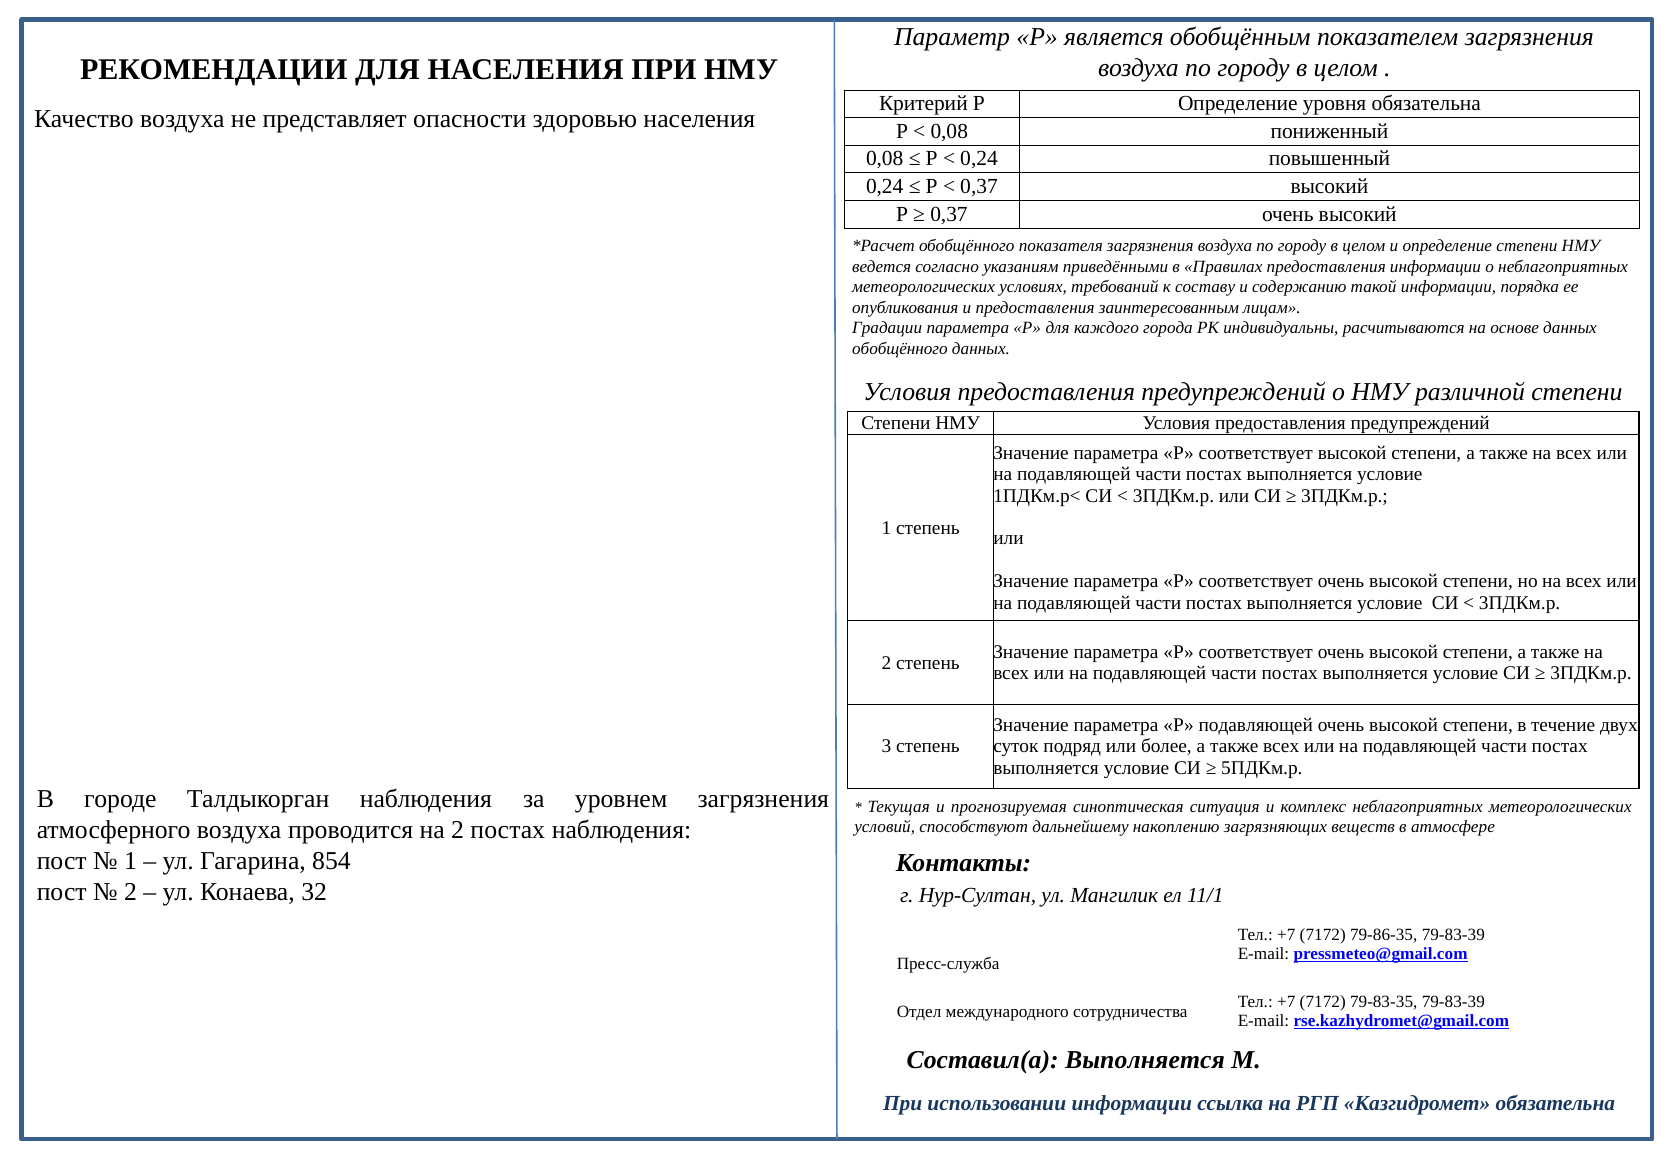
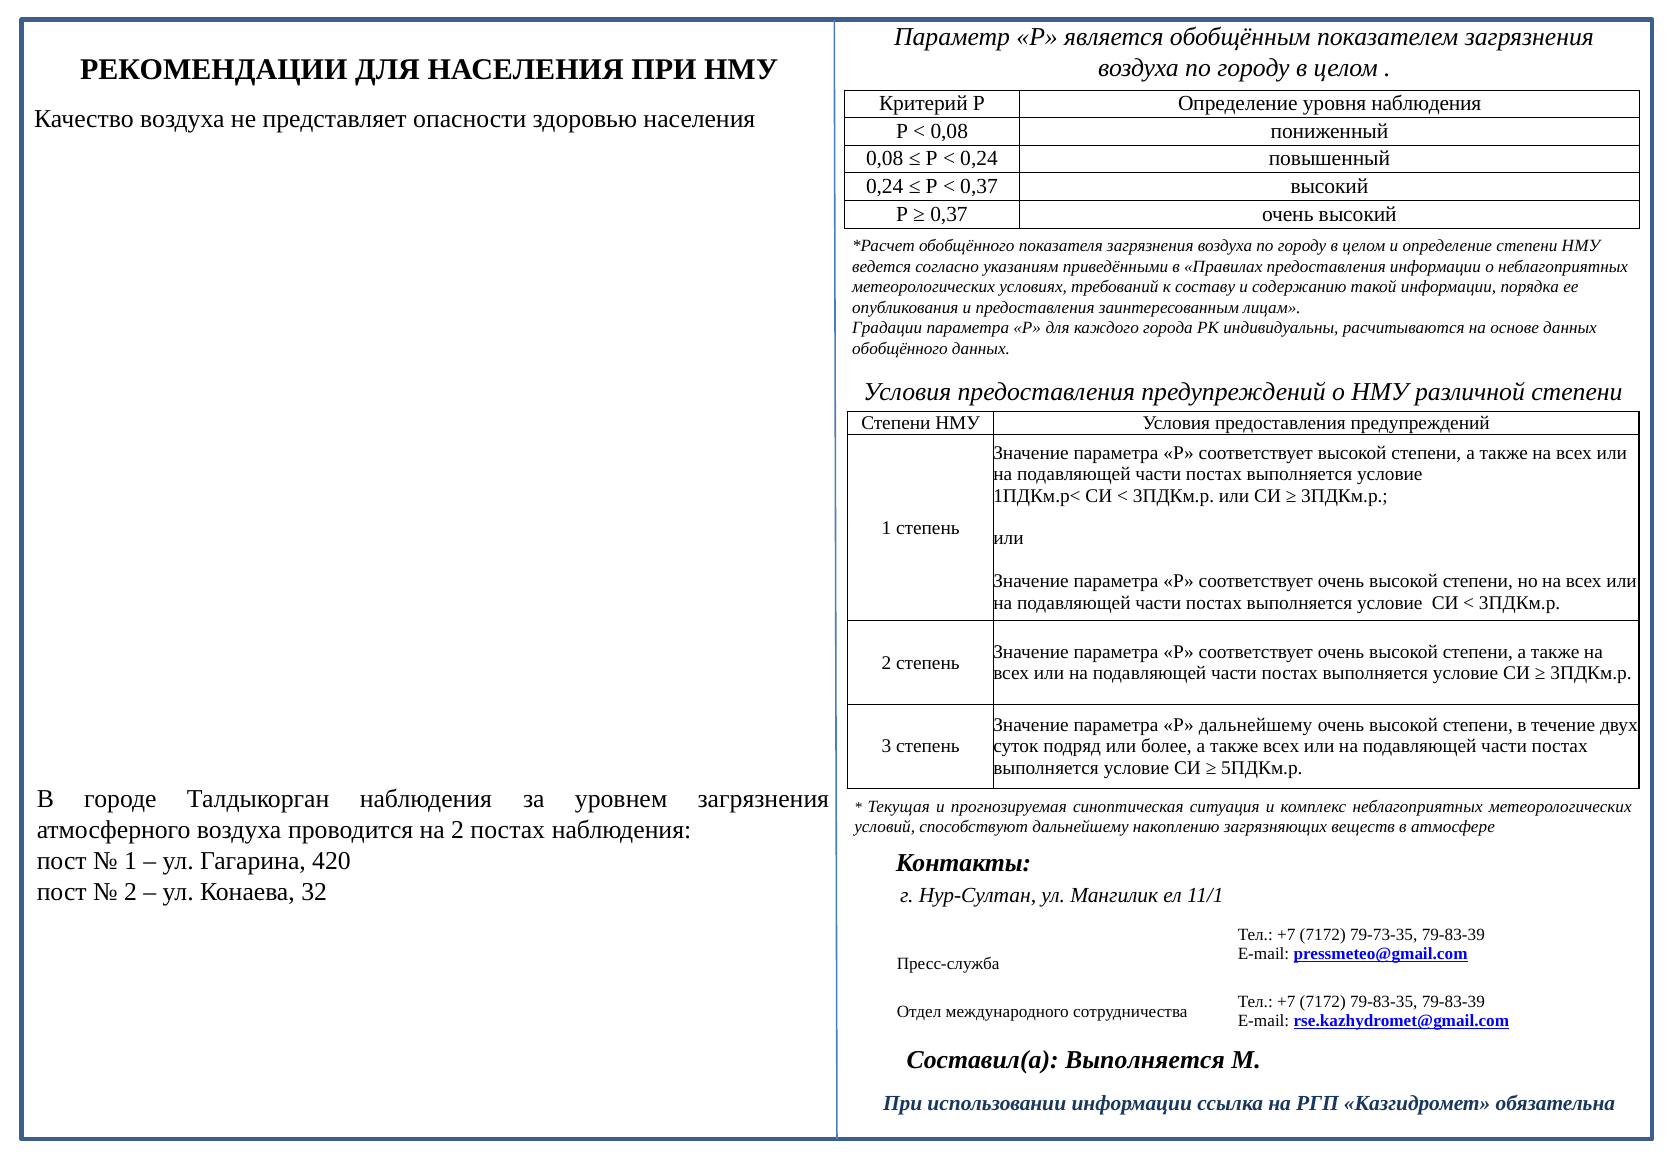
уровня обязательна: обязательна -> наблюдения (1426, 104)
Р подавляющей: подавляющей -> дальнейшему (1256, 725)
854: 854 -> 420 (331, 861)
79-86-35: 79-86-35 -> 79-73-35 (1384, 935)
